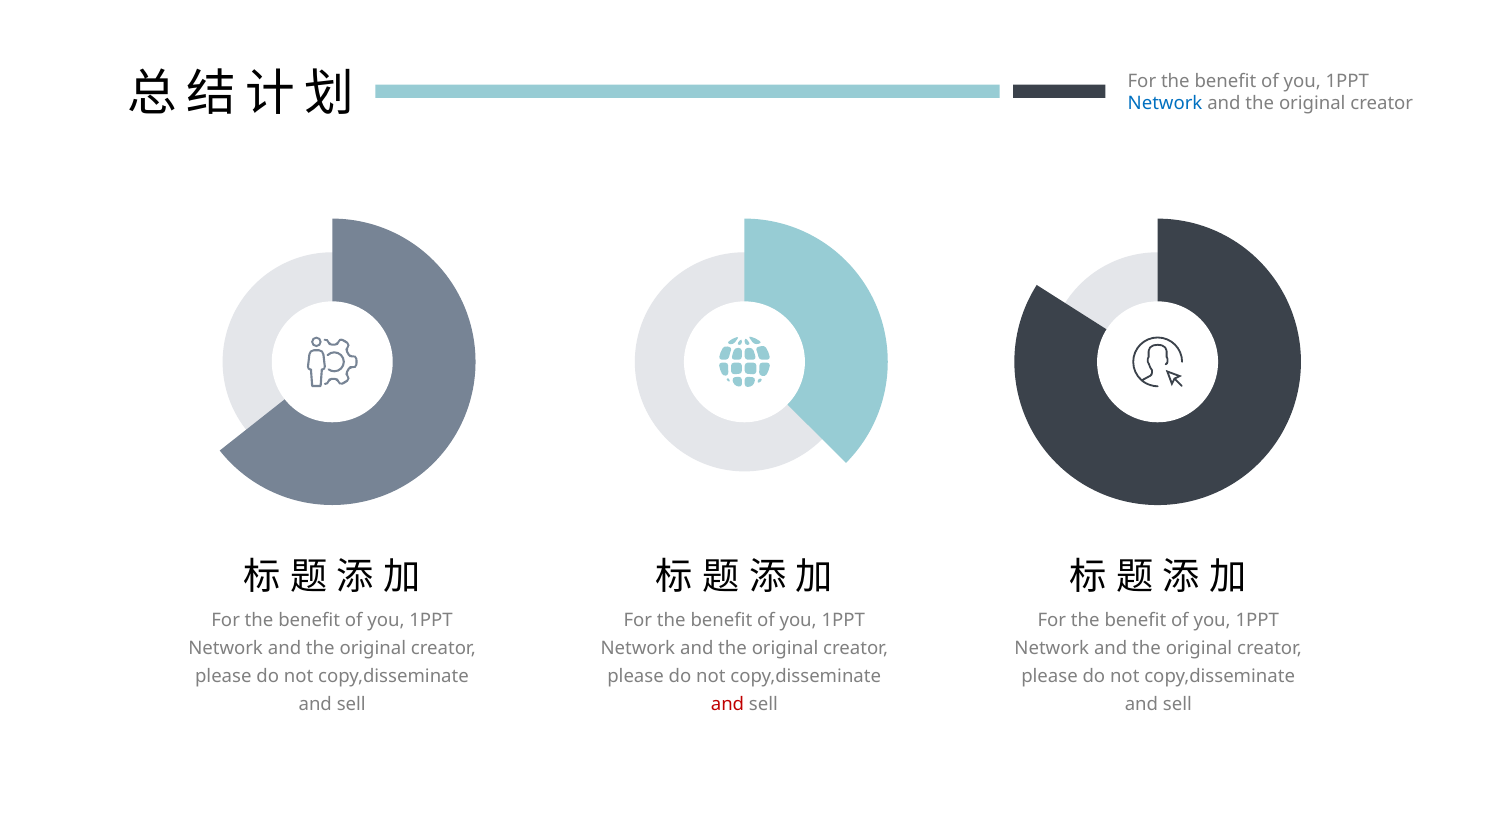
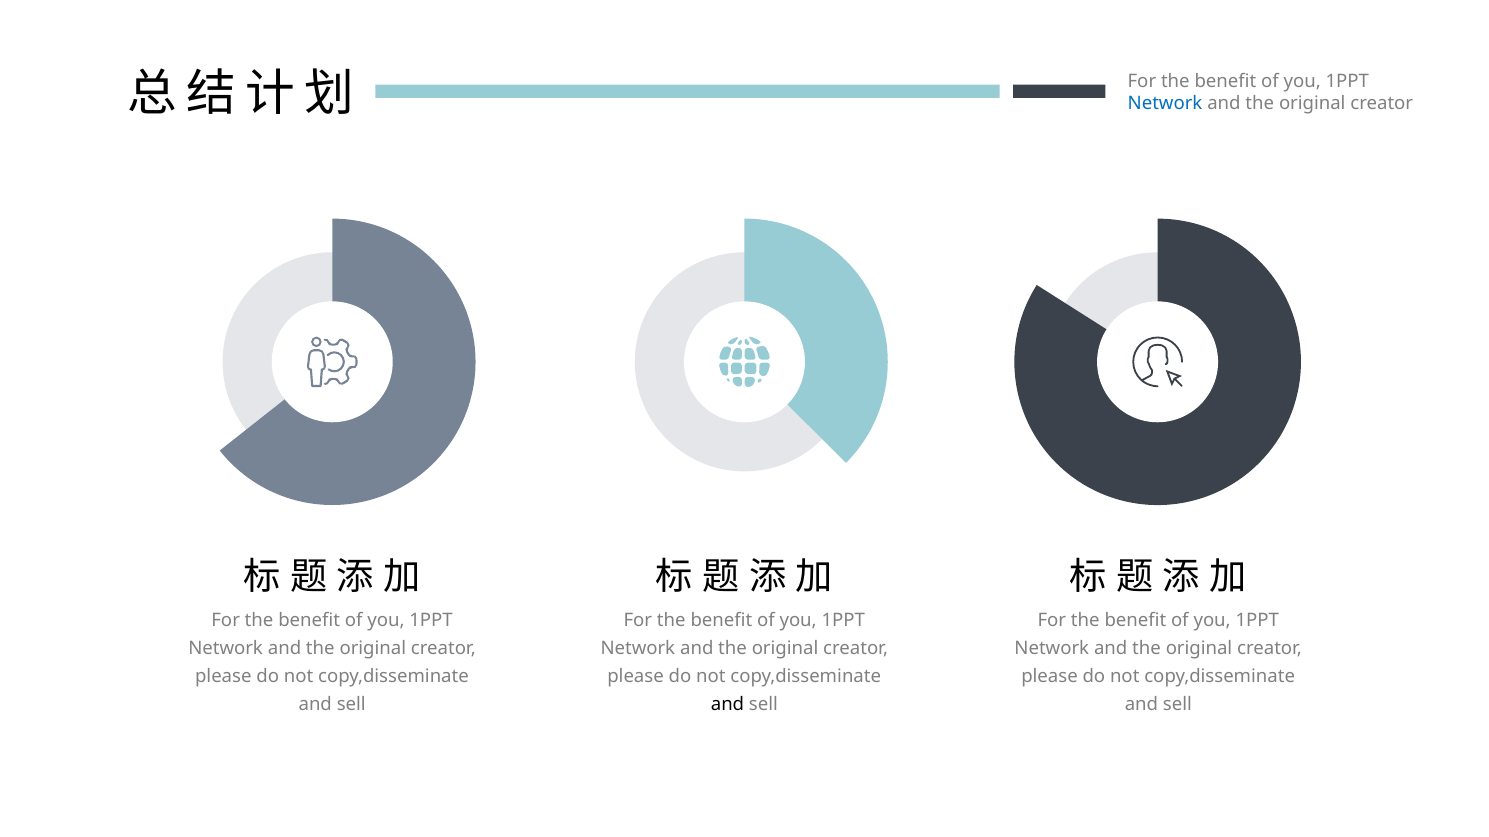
and colour: red -> black (728, 705)
